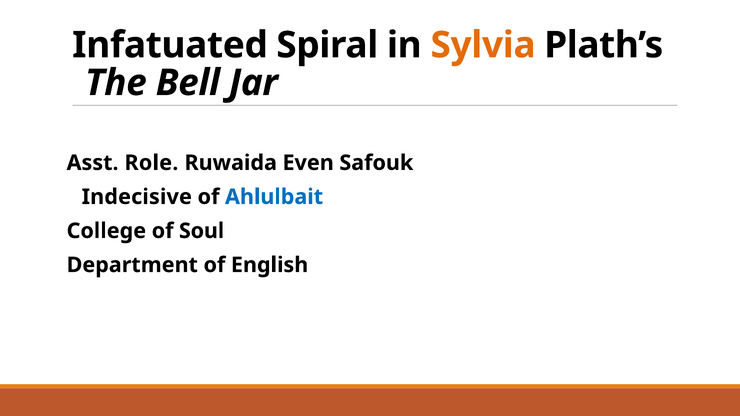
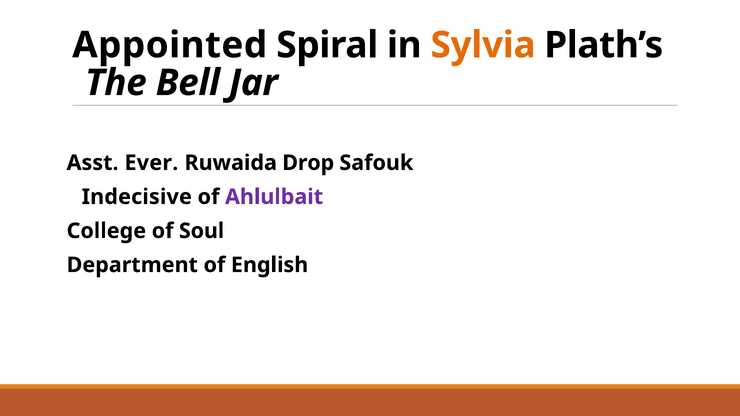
Infatuated: Infatuated -> Appointed (170, 45)
Role: Role -> Ever (151, 163)
Even: Even -> Drop (308, 163)
Ahlulbait colour: blue -> purple (274, 197)
